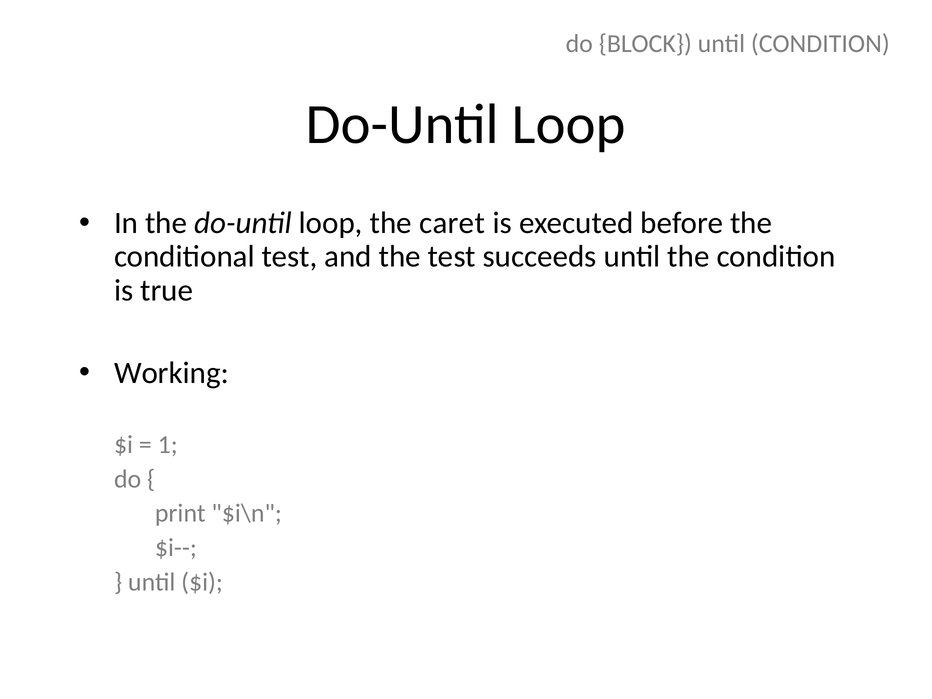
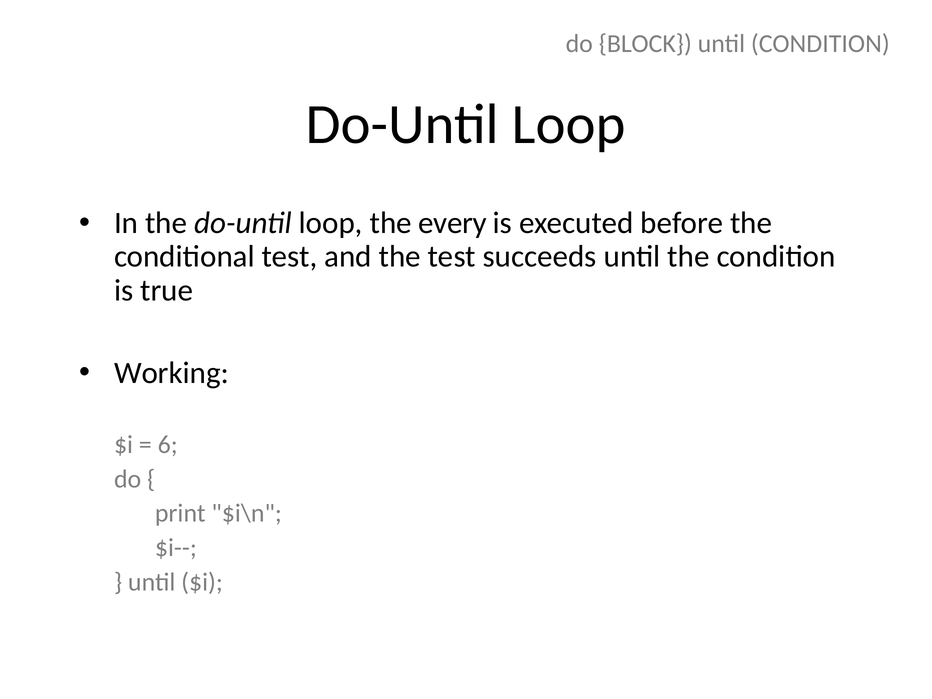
caret: caret -> every (452, 223)
1: 1 -> 6 (168, 445)
